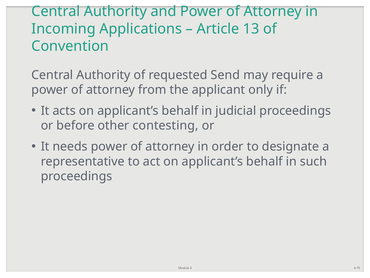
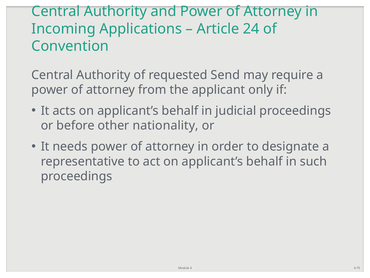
13: 13 -> 24 (251, 29)
contesting: contesting -> nationality (166, 125)
